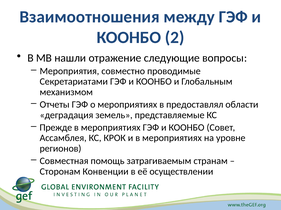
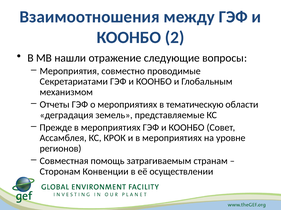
предоставлял: предоставлял -> тематическую (195, 105)
